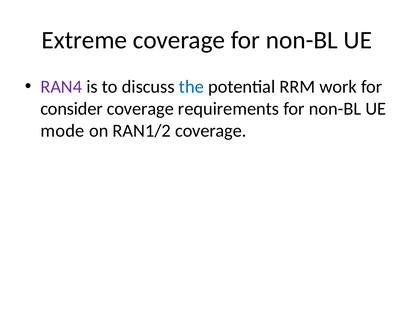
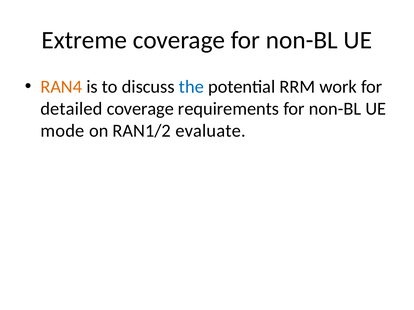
RAN4 colour: purple -> orange (61, 87)
consider: consider -> detailed (71, 109)
RAN1/2 coverage: coverage -> evaluate (211, 131)
